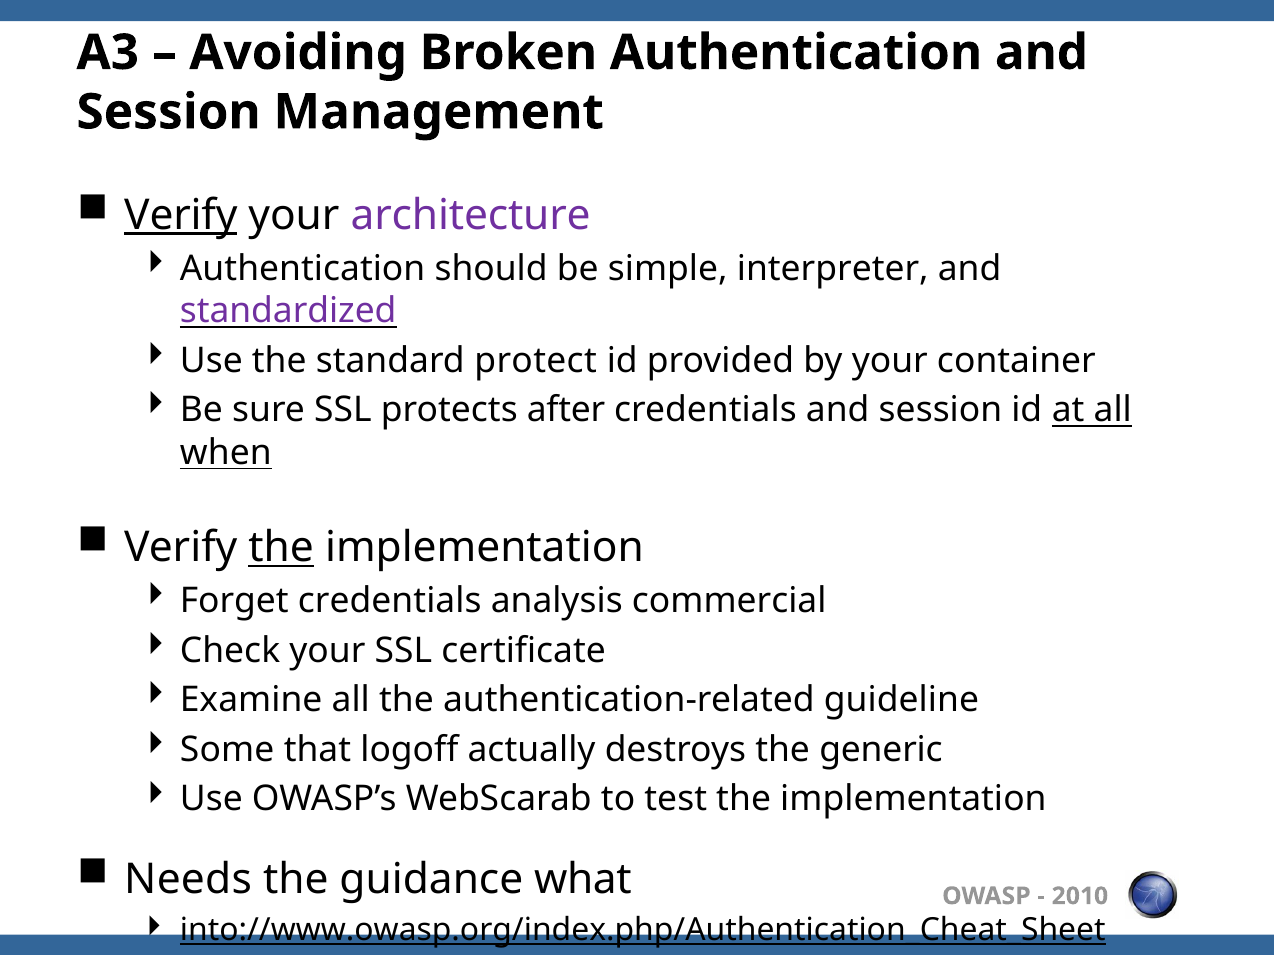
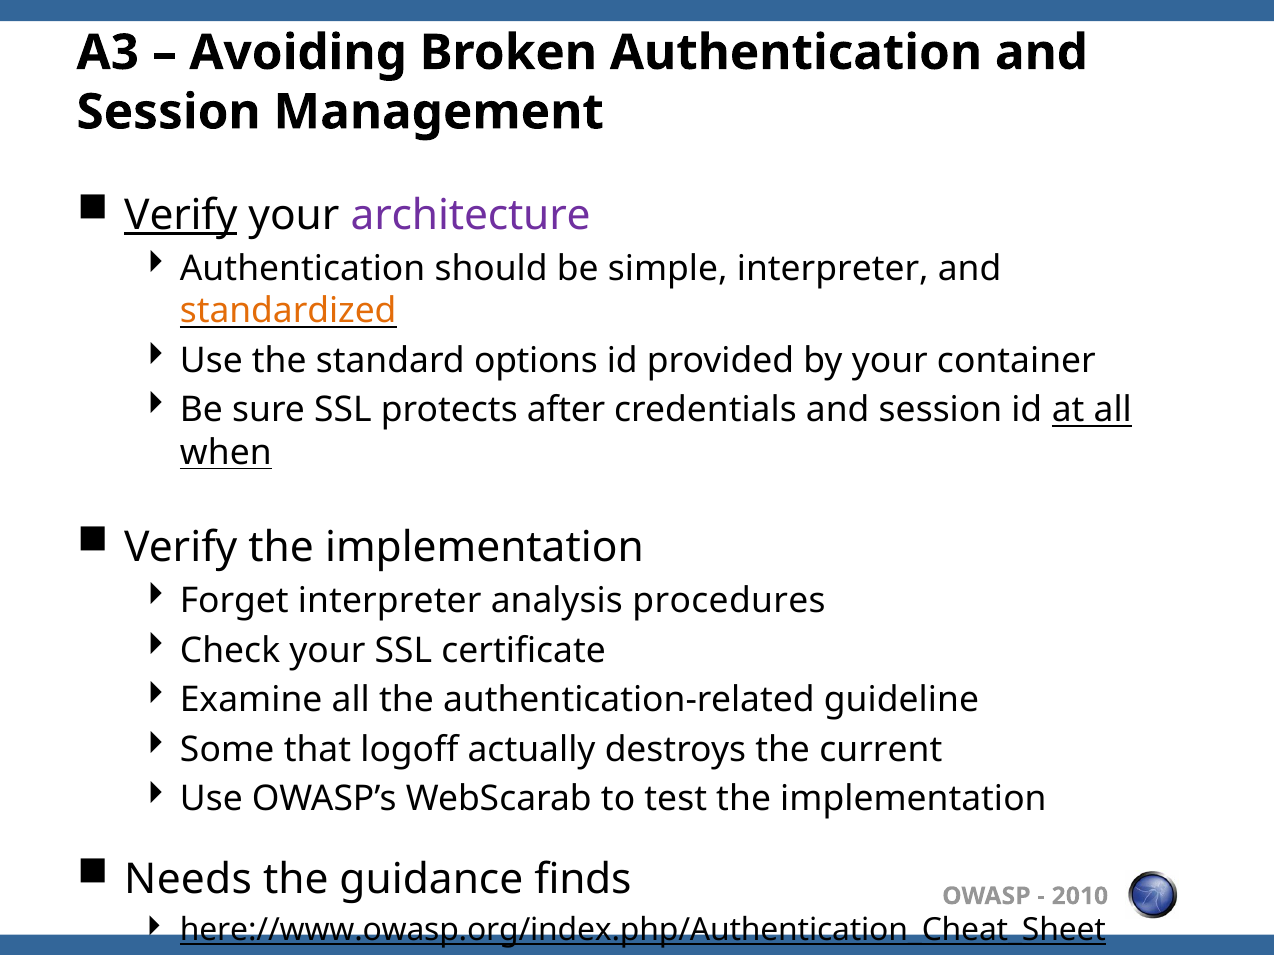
standardized colour: purple -> orange (288, 311)
protect: protect -> options (536, 361)
the underline: present -> none (281, 548)
Forget credentials: credentials -> interpreter (390, 601)
commercial: commercial -> procedures (729, 601)
generic: generic -> current (881, 750)
what: what -> finds (583, 880)
into://www.owasp.org/index.php/Authentication_Cheat_Sheet: into://www.owasp.org/index.php/Authentication_Cheat_Sheet -> here://www.owasp.org/index.php/Authentication_Cheat_Sheet (643, 930)
